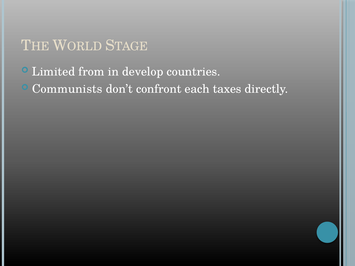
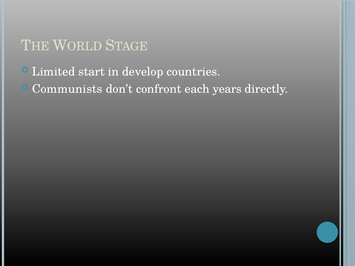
from: from -> start (92, 72)
taxes: taxes -> years (227, 89)
